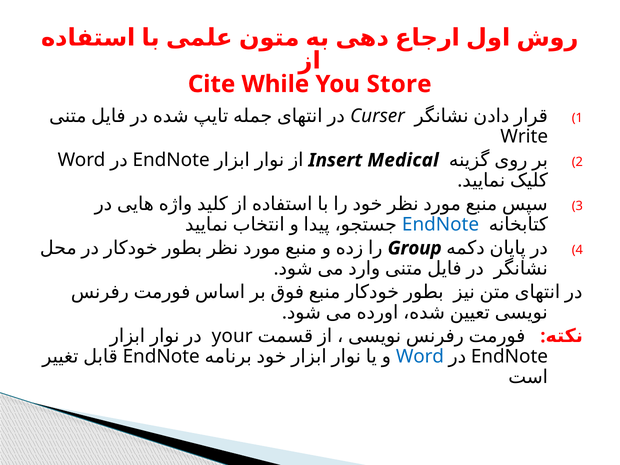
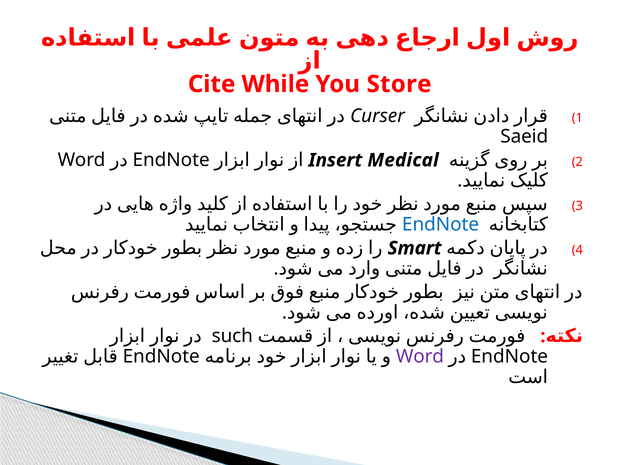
Write: Write -> Saeid (524, 137)
Group: Group -> Smart (415, 248)
your: your -> such (232, 336)
Word colour: blue -> purple (420, 357)
